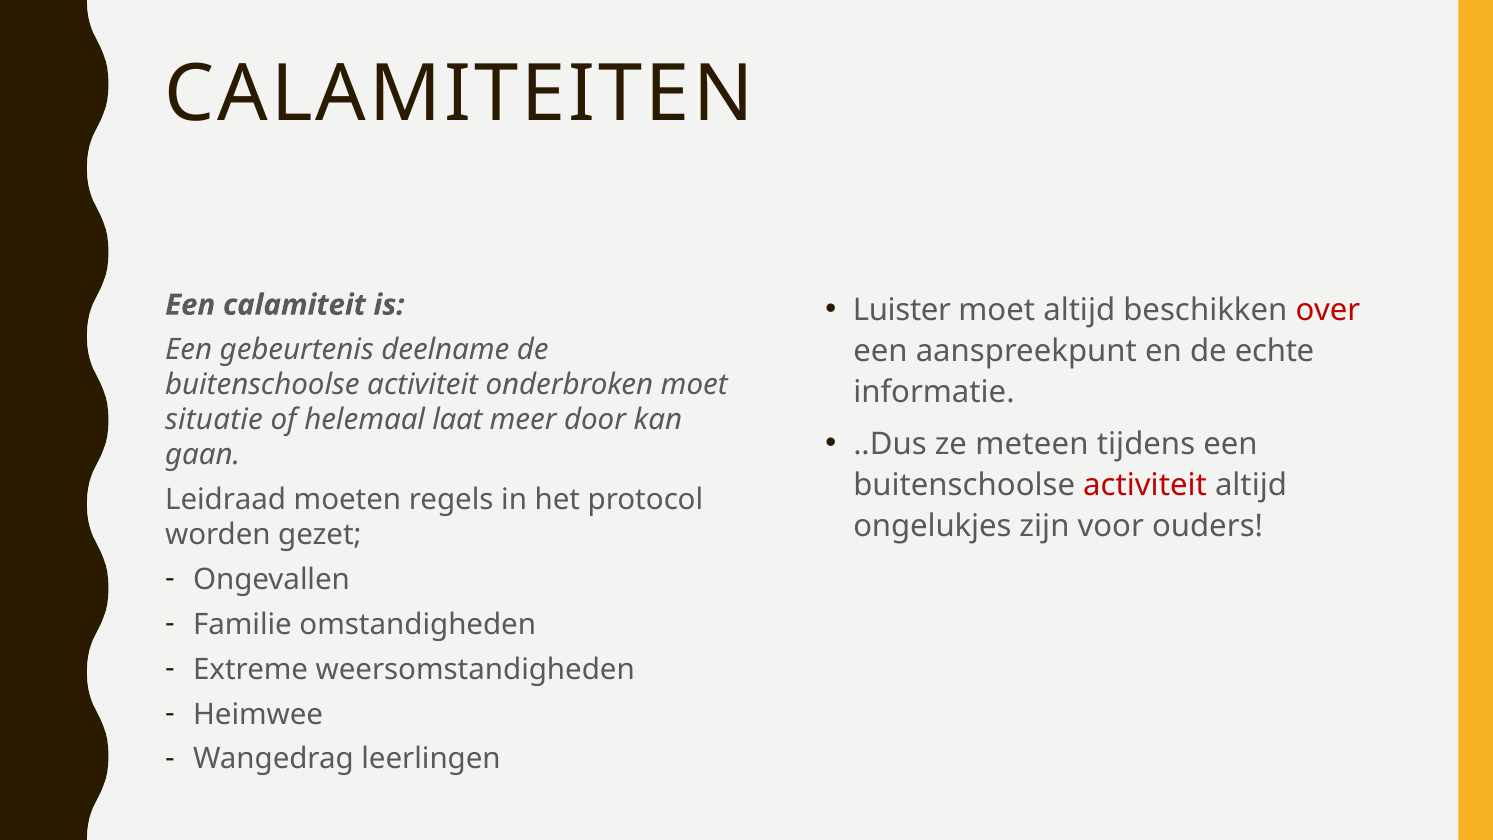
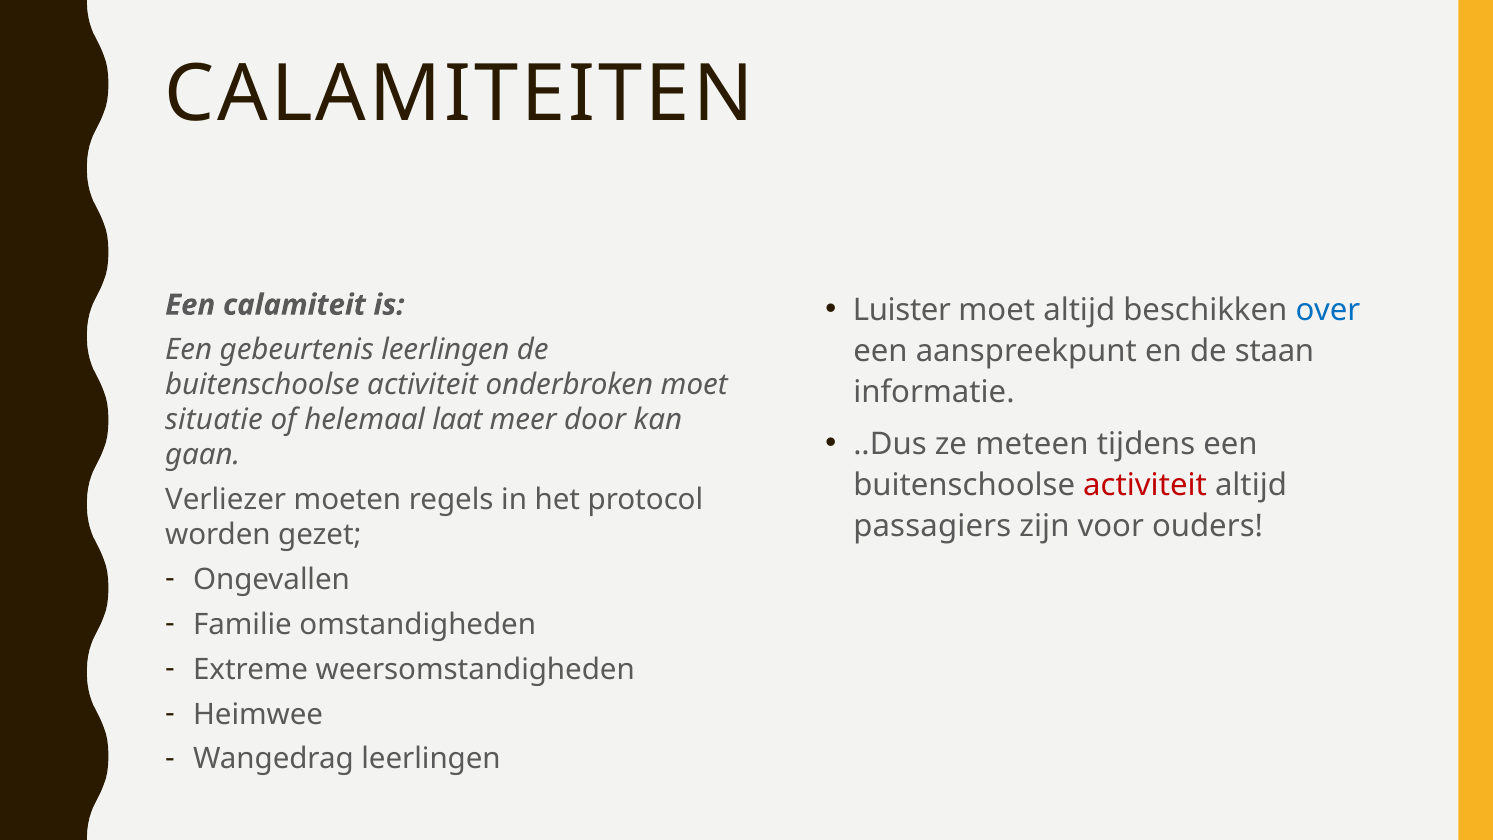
over colour: red -> blue (1328, 310)
gebeurtenis deelname: deelname -> leerlingen (445, 350)
echte: echte -> staan (1275, 351)
Leidraad: Leidraad -> Verliezer (226, 500)
ongelukjes: ongelukjes -> passagiers (932, 526)
